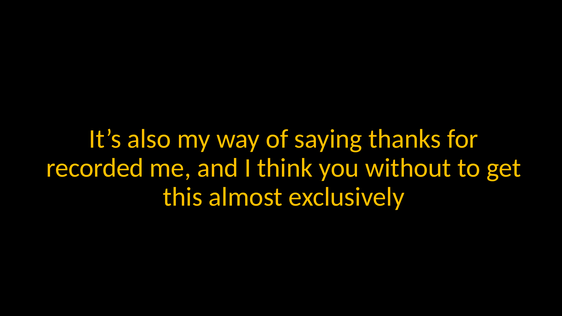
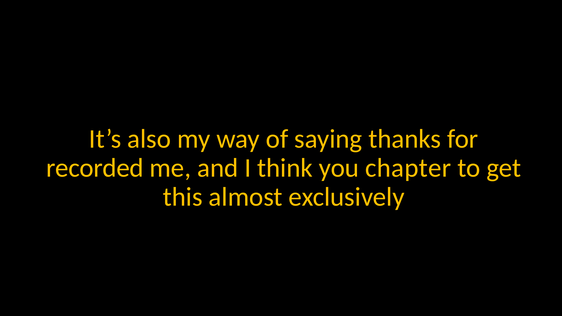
without: without -> chapter (408, 168)
